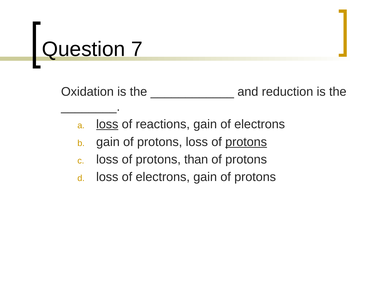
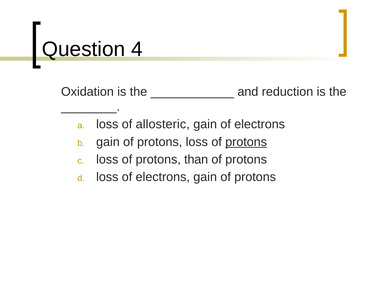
7: 7 -> 4 (137, 49)
loss underline: present -> none (107, 124)
reactions: reactions -> allosteric (163, 124)
